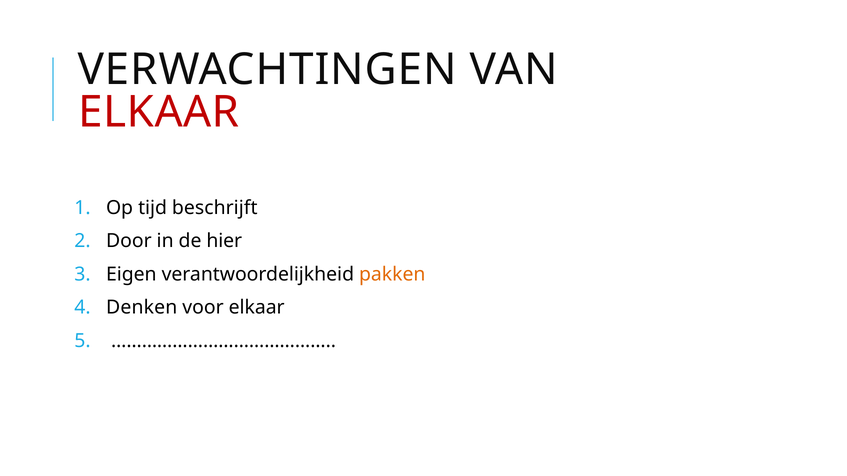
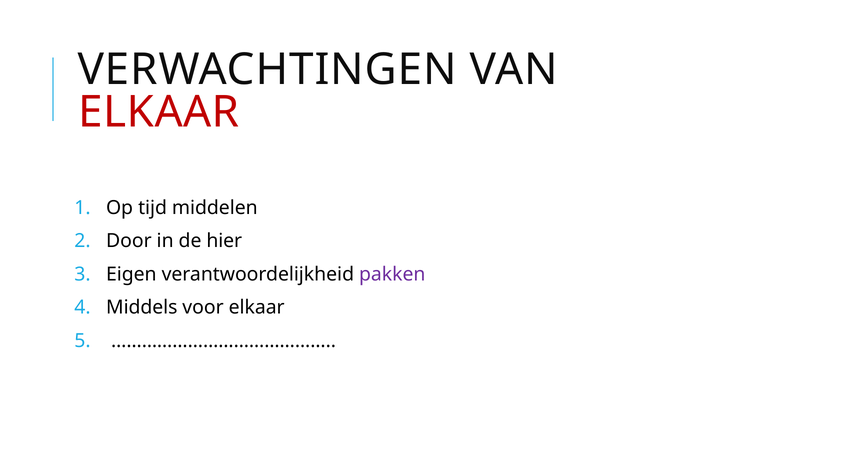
beschrijft: beschrijft -> middelen (215, 208)
pakken colour: orange -> purple (392, 275)
Denken: Denken -> Middels (142, 308)
